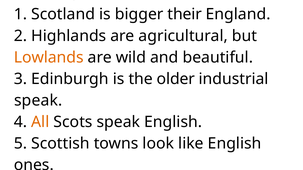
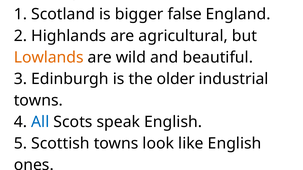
bigger their: their -> false (185, 14)
speak: speak -> towns (38, 101)
All colour: orange -> blue (40, 122)
